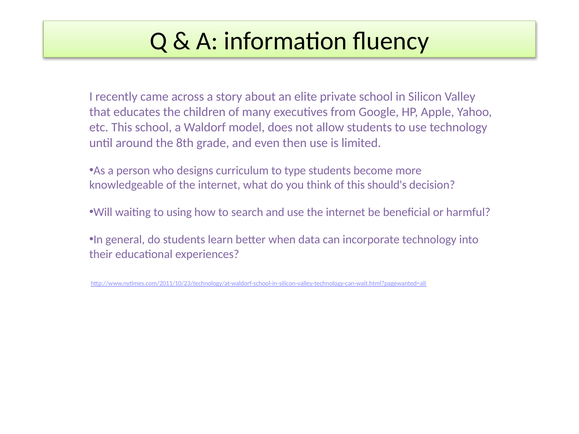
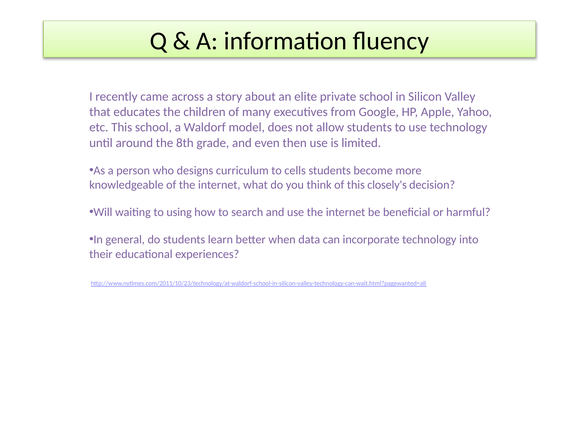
type: type -> cells (295, 171)
should's: should's -> closely's (387, 185)
